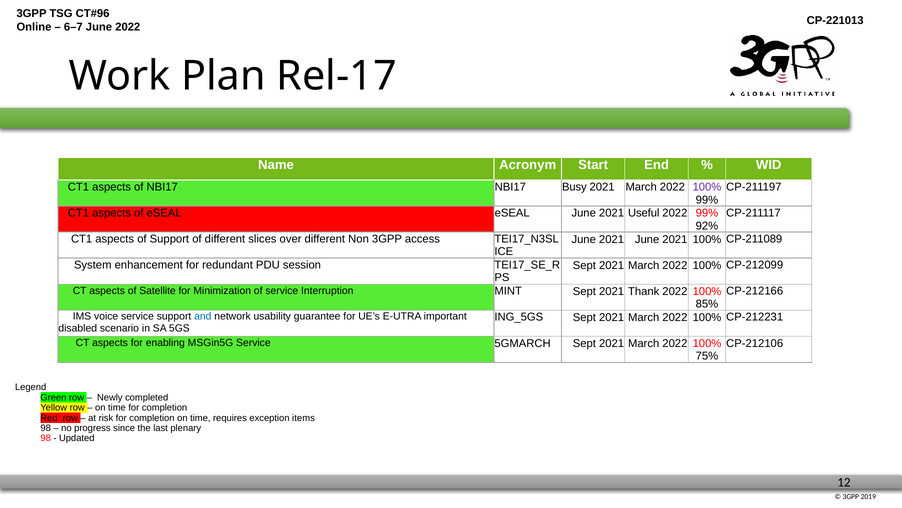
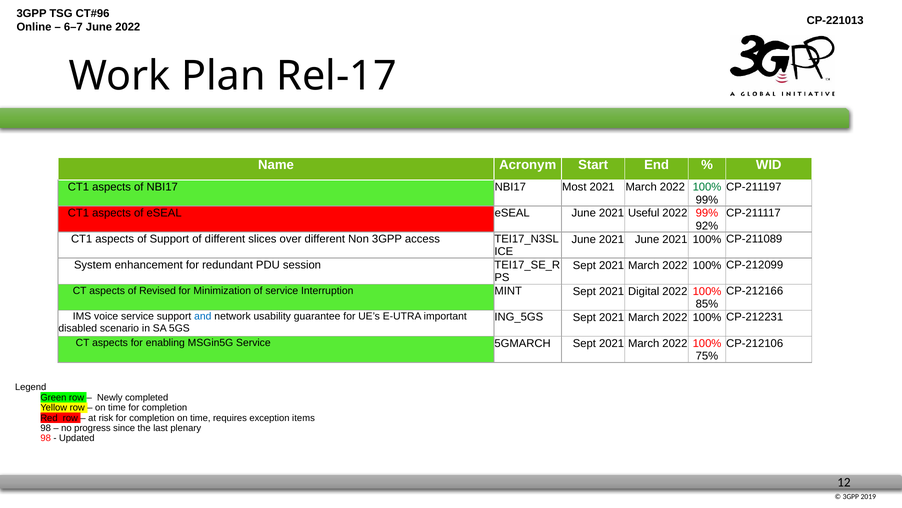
Busy: Busy -> Most (574, 187)
100% colour: purple -> green (707, 187)
Satellite: Satellite -> Revised (158, 290)
Thank: Thank -> Digital (644, 291)
